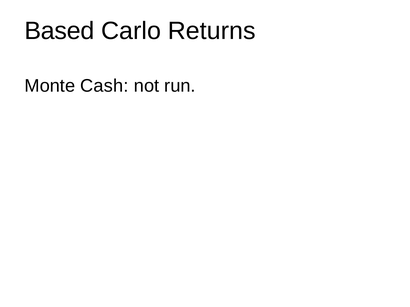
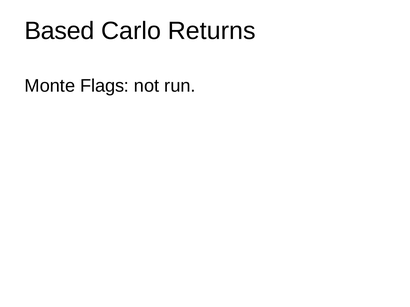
Cash: Cash -> Flags (105, 86)
